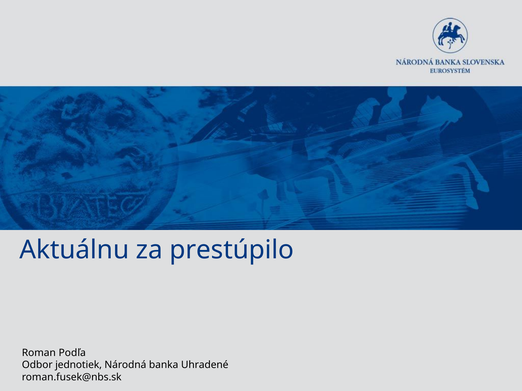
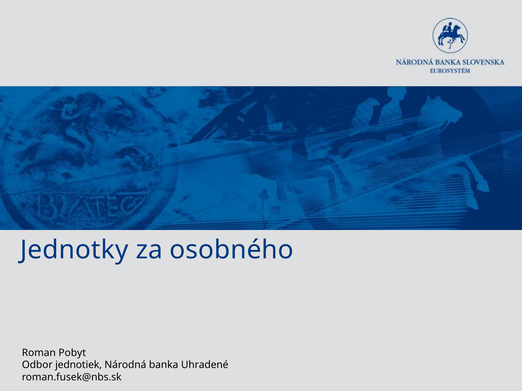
Aktuálnu: Aktuálnu -> Jednotky (74, 250)
prestúpilo: prestúpilo -> osobného (232, 250)
Podľa: Podľa -> Pobyt (72, 353)
